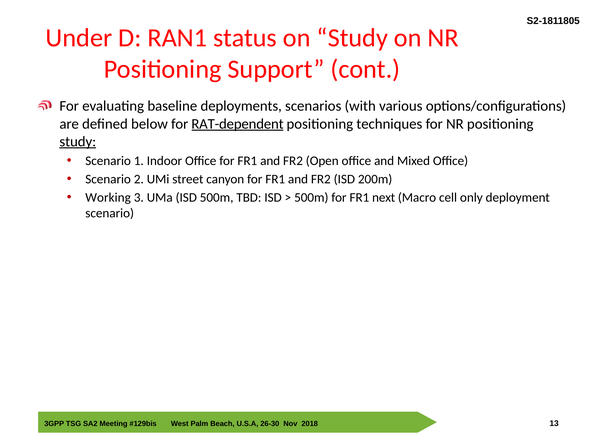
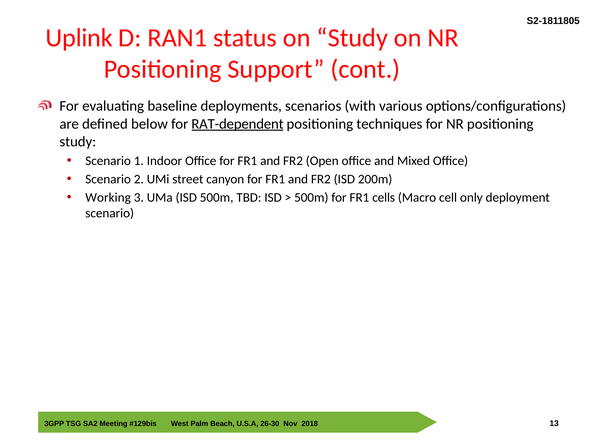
Under: Under -> Uplink (79, 38)
study underline: present -> none (78, 142)
next: next -> cells (384, 198)
